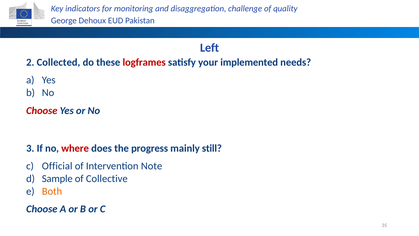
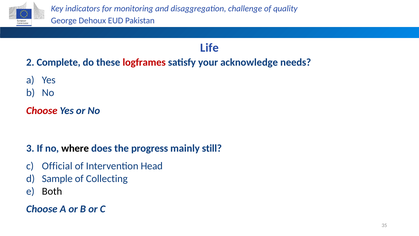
Left: Left -> Life (209, 48)
Collected: Collected -> Complete (59, 62)
implemented: implemented -> acknowledge (249, 62)
where colour: red -> black (75, 148)
Note: Note -> Head (152, 166)
Collective: Collective -> Collecting (107, 178)
Both colour: orange -> black (52, 191)
